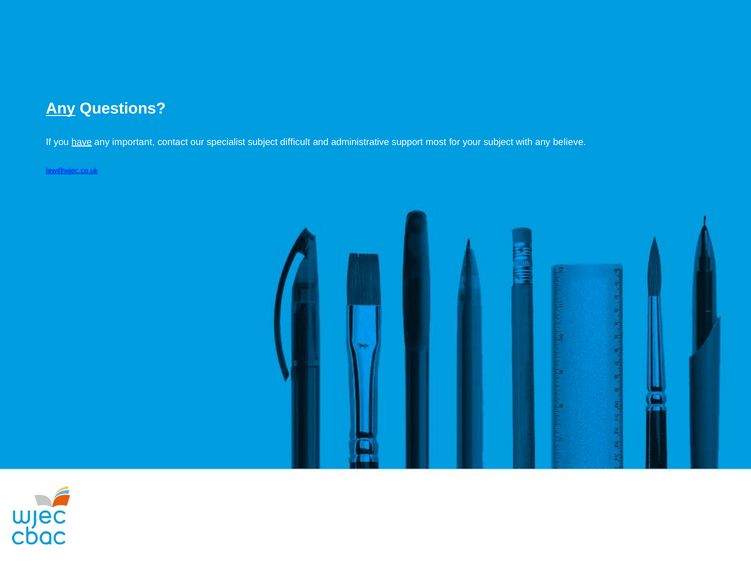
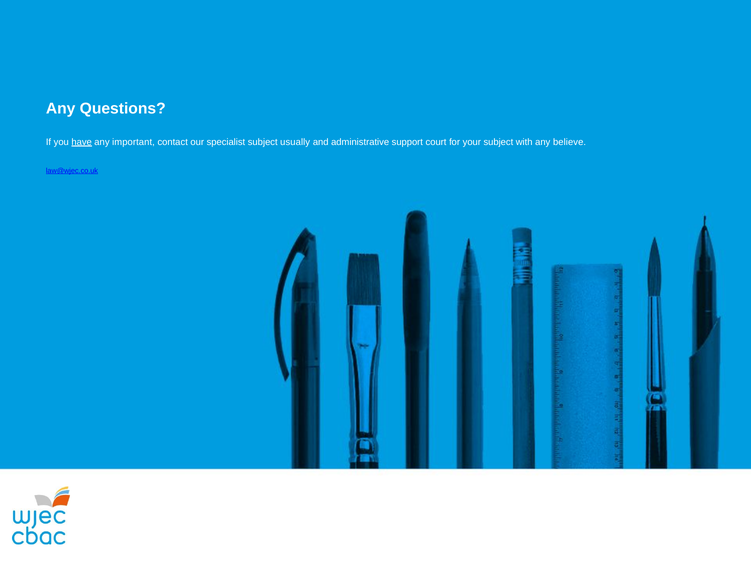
Any underline: present -> none (61, 109)
difficult: difficult -> usually (295, 142)
most: most -> court (436, 142)
